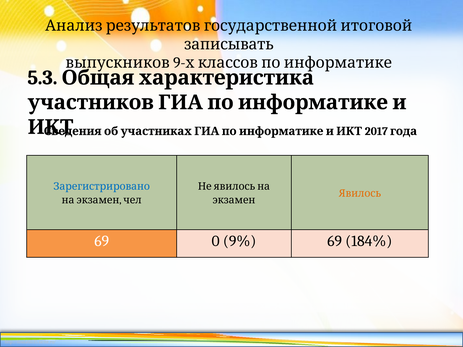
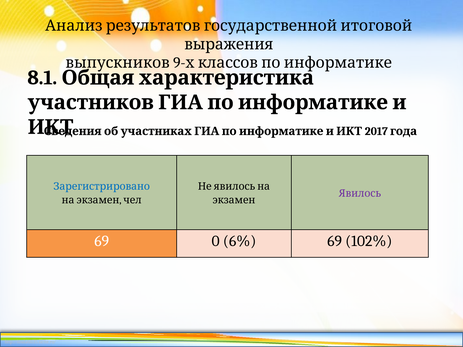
записывать: записывать -> выражения (229, 44)
5.3: 5.3 -> 8.1 (42, 78)
Явилось colour: orange -> purple (360, 193)
9%: 9% -> 6% (240, 241)
184%: 184% -> 102% (369, 241)
